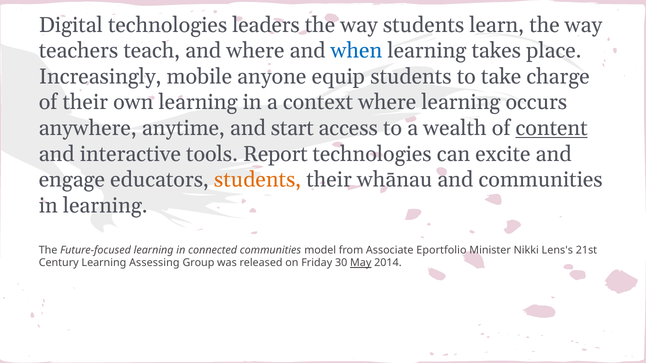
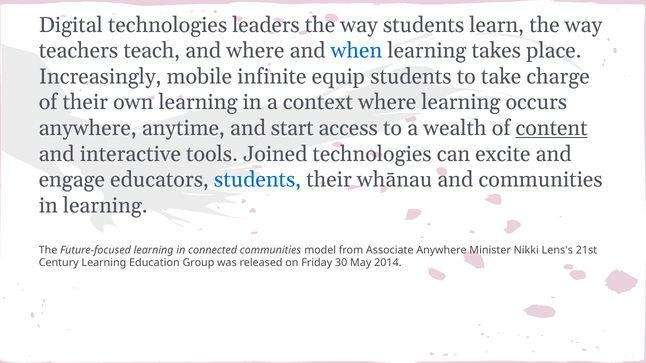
anyone: anyone -> infinite (272, 77)
Report: Report -> Joined (275, 154)
students colour: orange -> blue (258, 180)
Associate Eportfolio: Eportfolio -> Anywhere (442, 250)
Assessing: Assessing -> Education (154, 263)
May underline: present -> none (361, 263)
